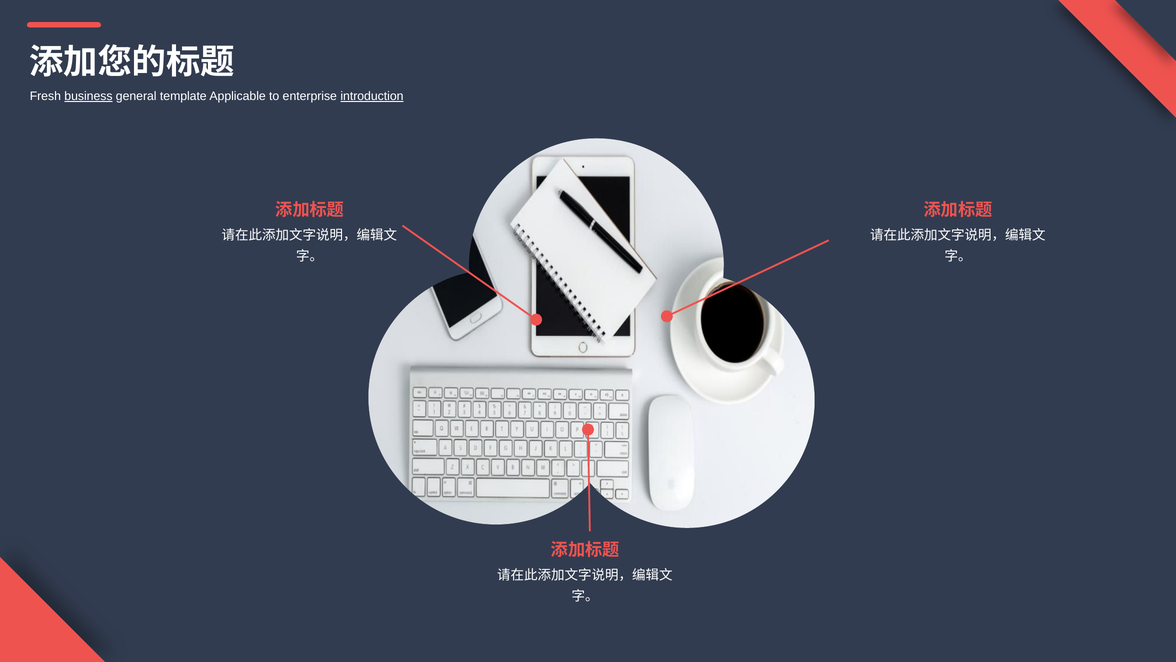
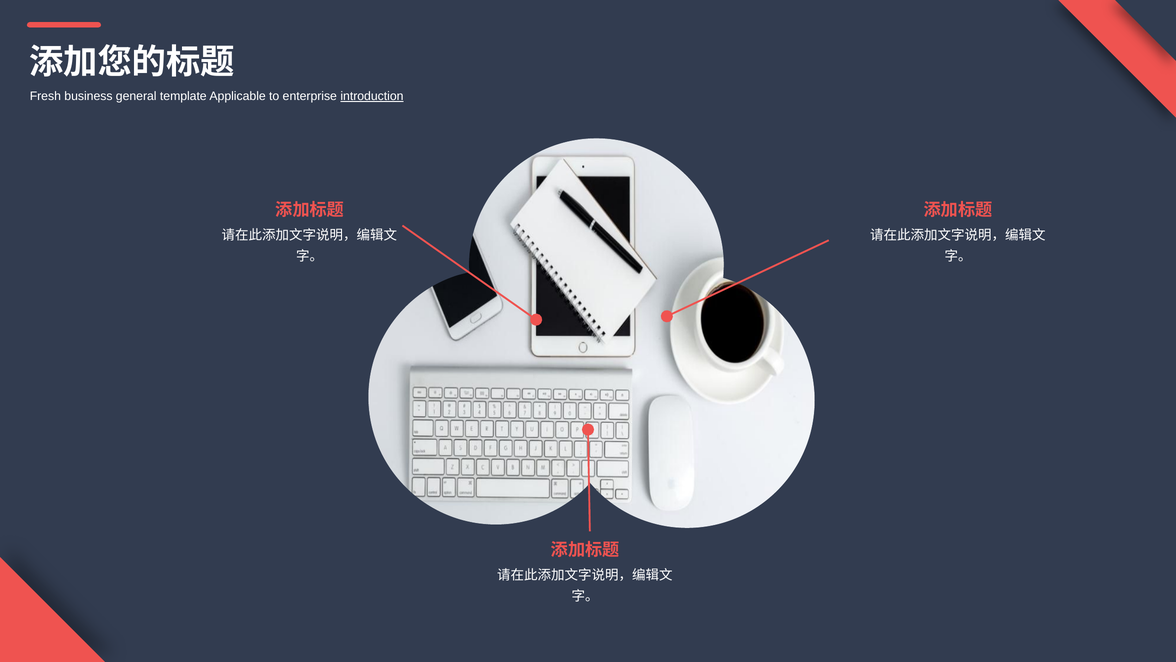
business underline: present -> none (88, 96)
